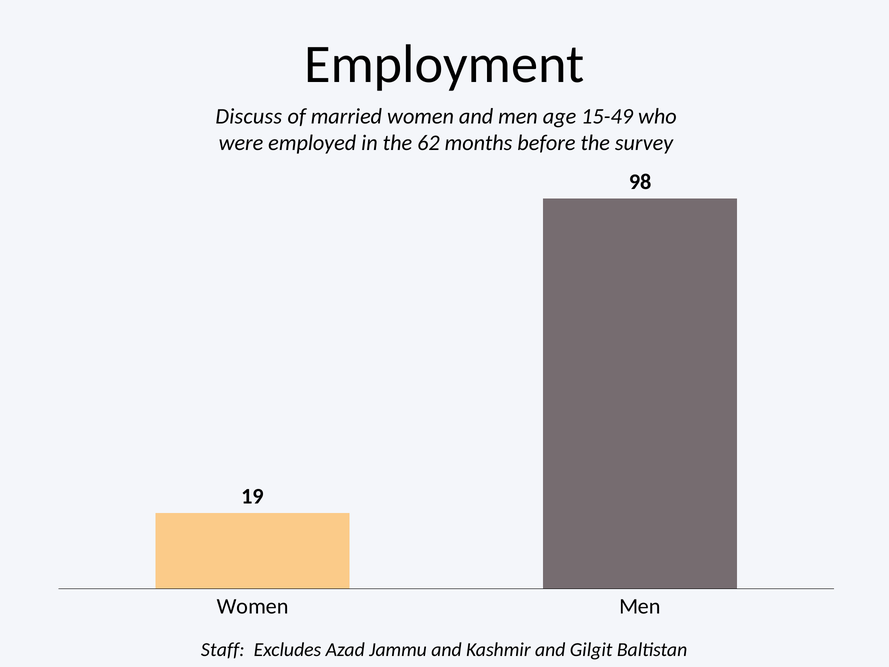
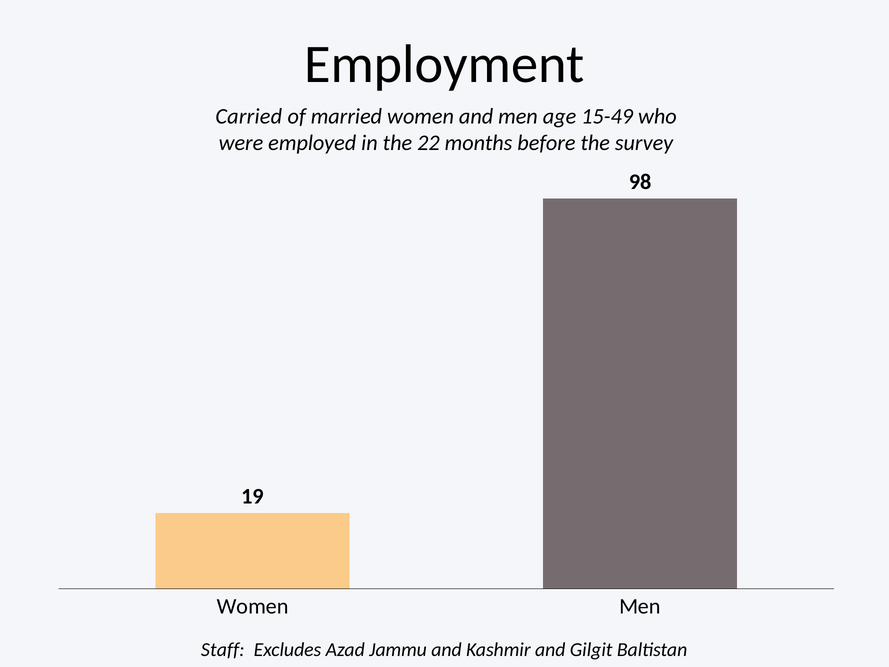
Discuss: Discuss -> Carried (249, 116)
62: 62 -> 22 (428, 143)
